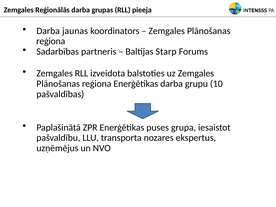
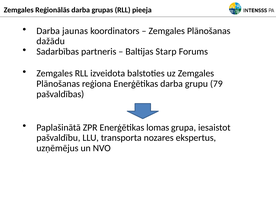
reģiona: reģiona -> dažādu (51, 41)
10: 10 -> 79 (216, 84)
puses: puses -> lomas (158, 127)
